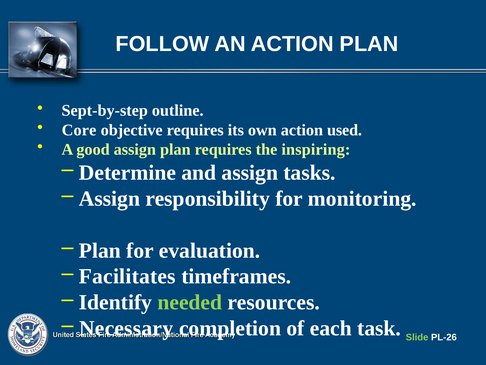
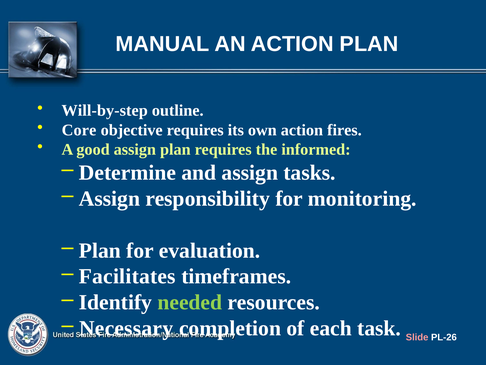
FOLLOW: FOLLOW -> MANUAL (162, 44)
Sept-by-step: Sept-by-step -> Will-by-step (105, 110)
used: used -> fires (344, 130)
inspiring: inspiring -> informed (316, 149)
Slide colour: light green -> pink (417, 337)
